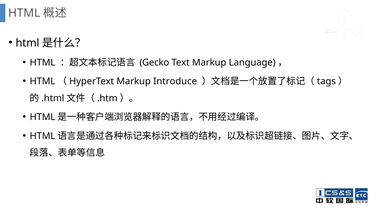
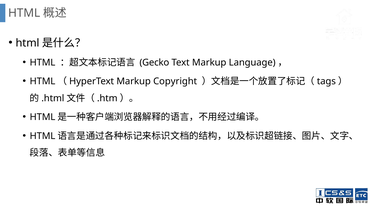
Introduce: Introduce -> Copyright (175, 82)
